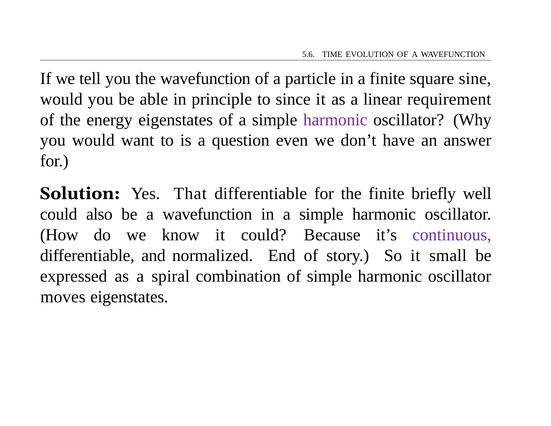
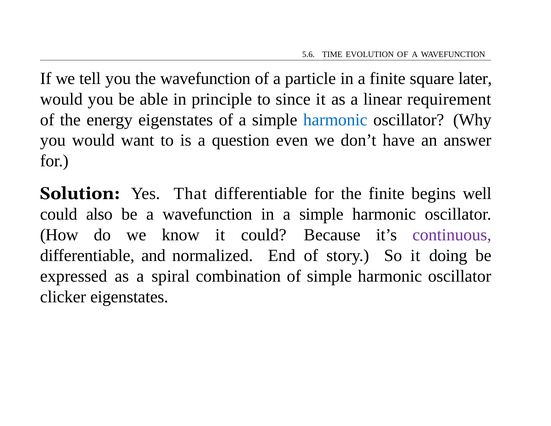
sine: sine -> later (475, 78)
harmonic colour: purple -> blue (335, 120)
briefly: briefly -> begins (434, 193)
small: small -> doing (448, 255)
moves: moves -> clicker (63, 297)
